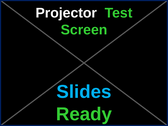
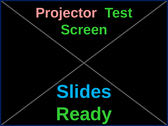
Projector colour: white -> pink (66, 13)
